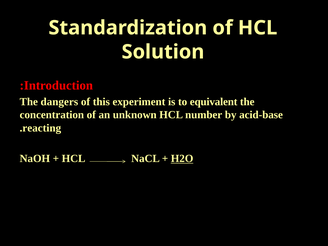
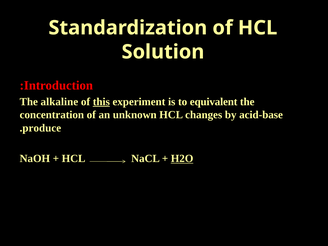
dangers: dangers -> alkaline (59, 102)
this underline: none -> present (101, 102)
number: number -> changes (204, 115)
reacting: reacting -> produce (42, 128)
